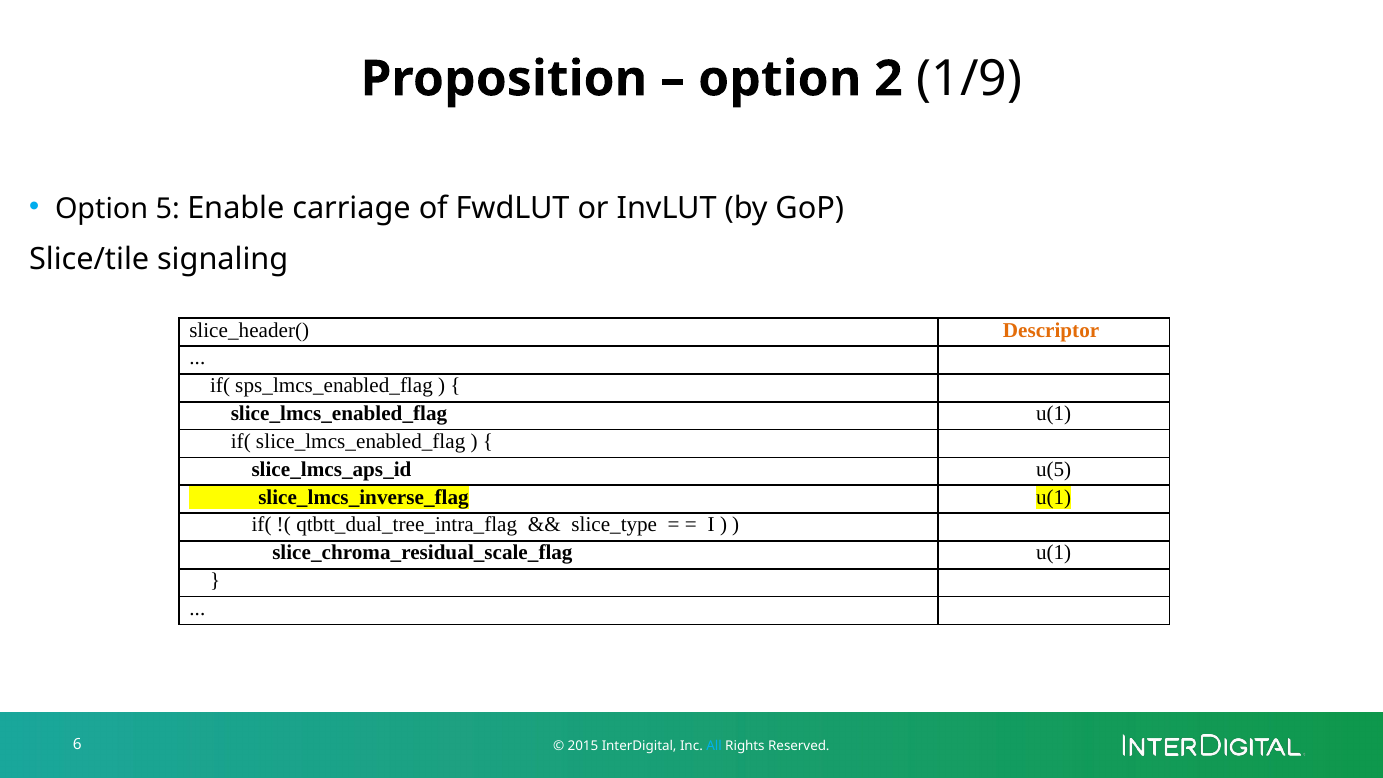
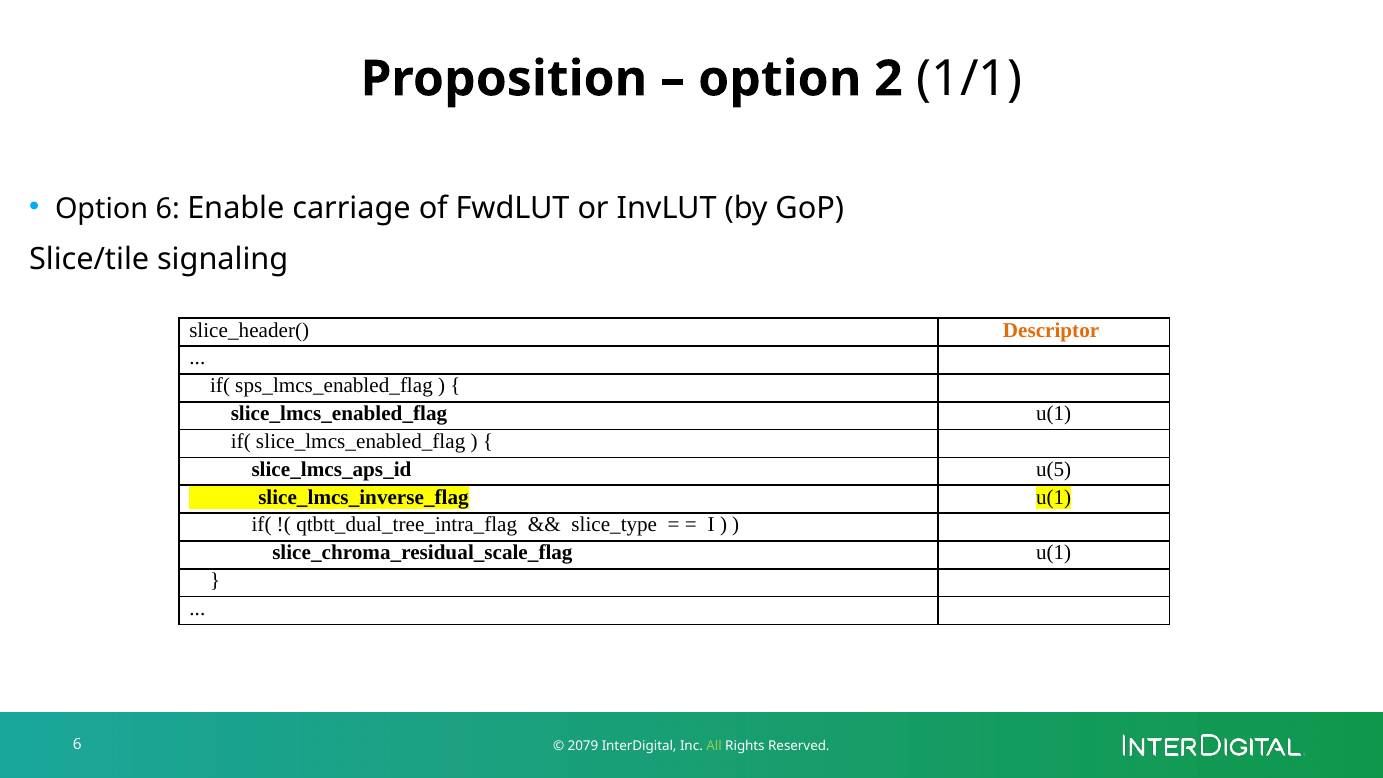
1/9: 1/9 -> 1/1 (969, 79)
Option 5: 5 -> 6 (168, 209)
2015: 2015 -> 2079 (583, 746)
All colour: light blue -> light green (714, 746)
